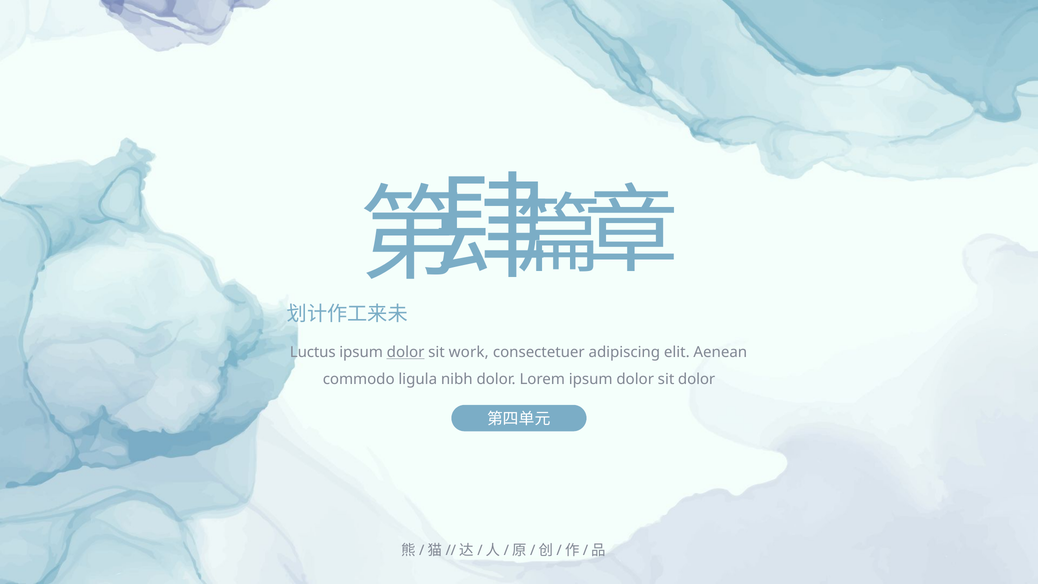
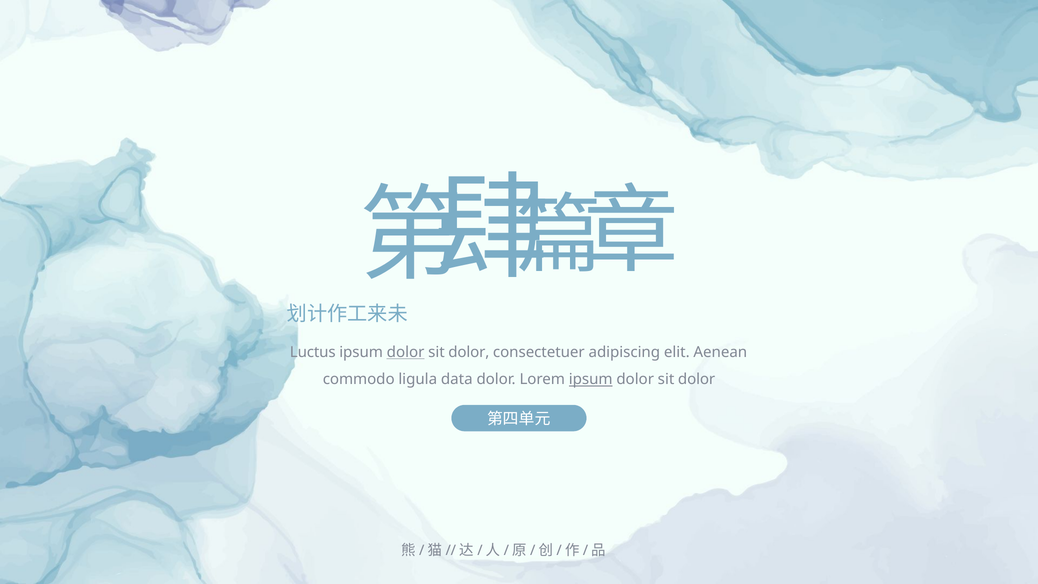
work: work -> dolor (469, 352)
nibh: nibh -> data (457, 379)
ipsum underline: none -> present (591, 379)
